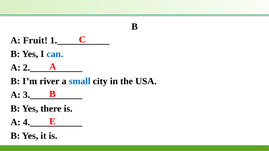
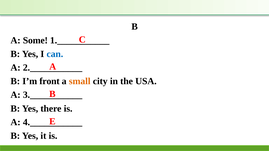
Fruit: Fruit -> Some (35, 40)
river: river -> front (49, 81)
small colour: blue -> orange (80, 81)
